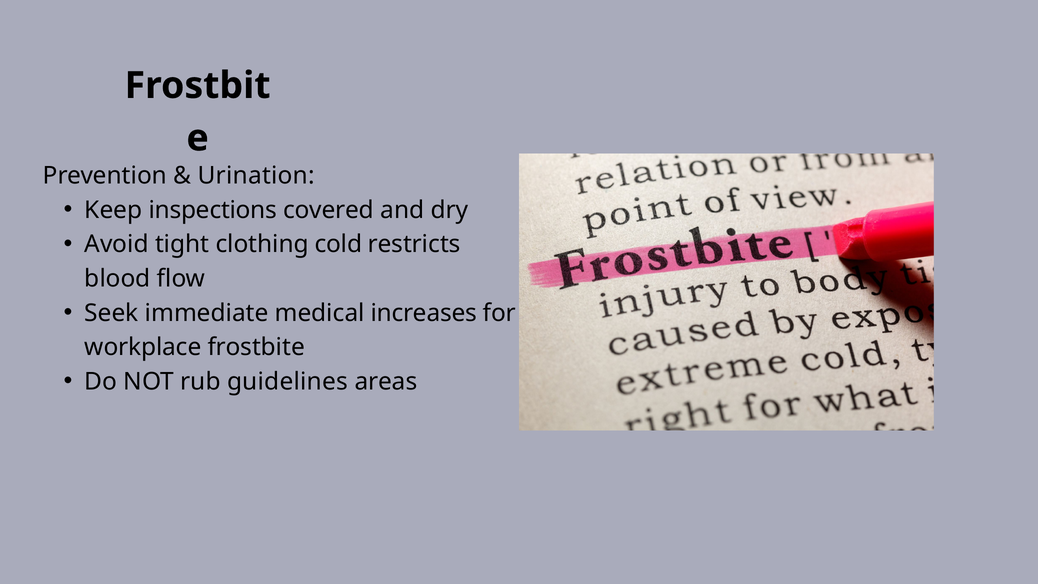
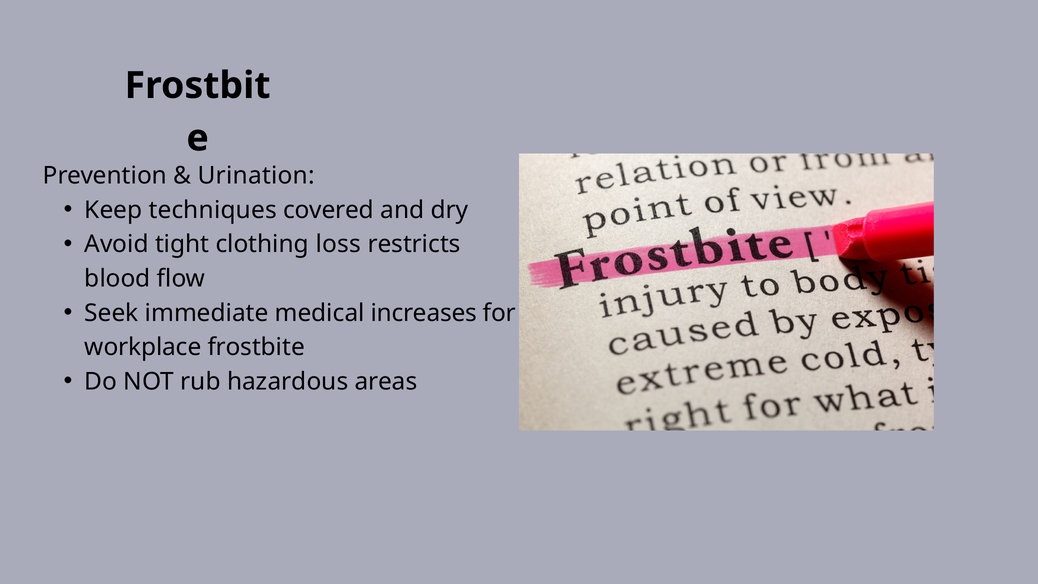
inspections: inspections -> techniques (213, 210)
cold: cold -> loss (338, 244)
guidelines: guidelines -> hazardous (288, 382)
